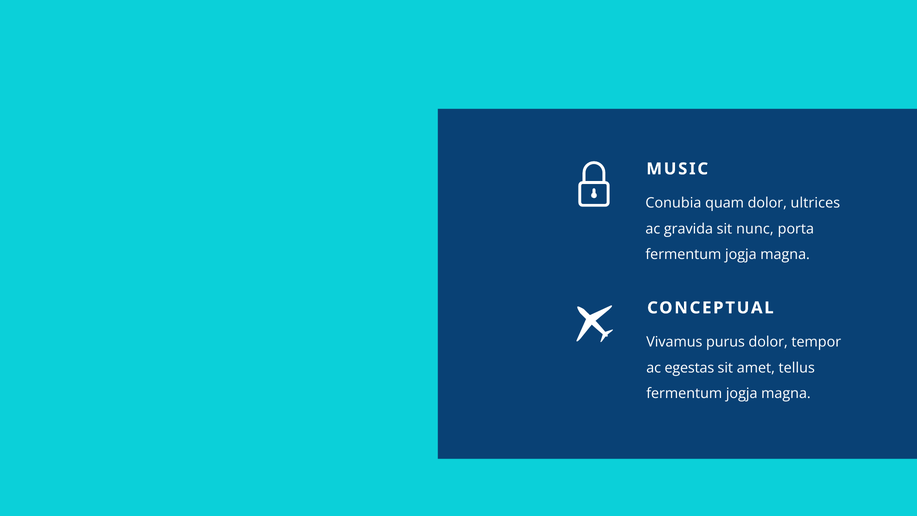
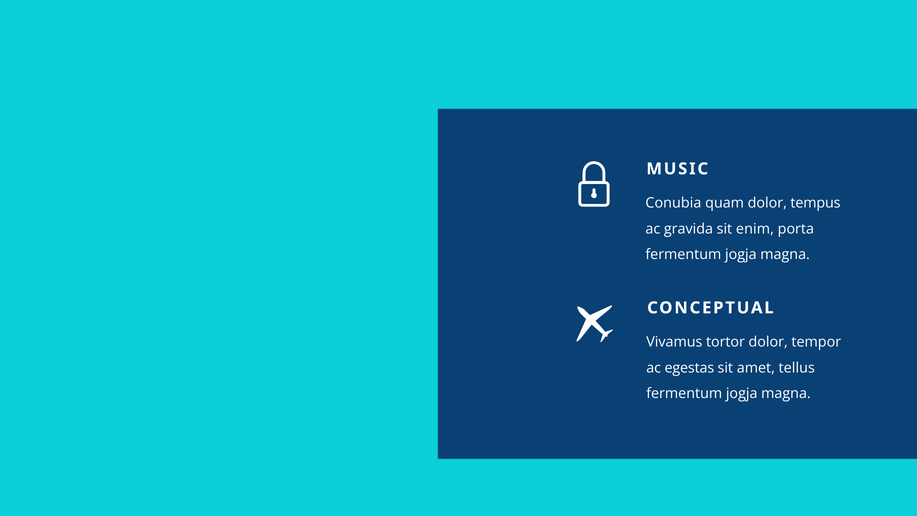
ultrices: ultrices -> tempus (816, 203)
nunc: nunc -> enim (755, 229)
purus: purus -> tortor (725, 342)
